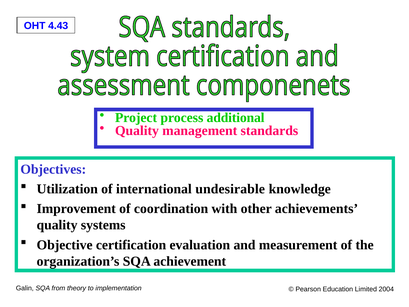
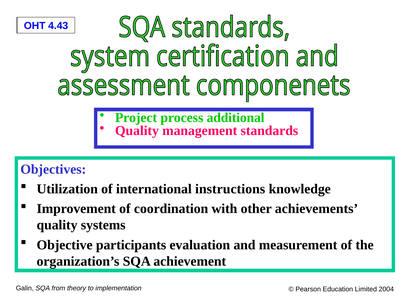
undesirable: undesirable -> instructions (230, 189)
certification: certification -> participants (131, 245)
